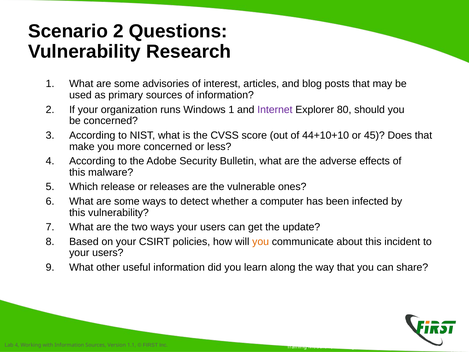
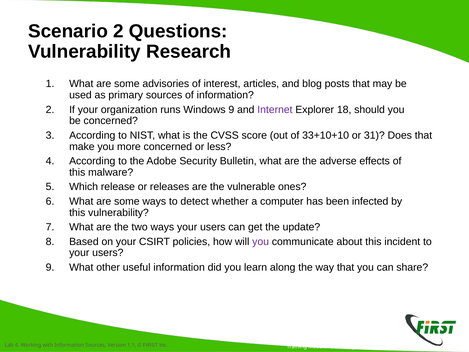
Windows 1: 1 -> 9 (231, 109)
80: 80 -> 18 (344, 109)
44+10+10: 44+10+10 -> 33+10+10 (326, 135)
45: 45 -> 31 (374, 135)
you colour: orange -> purple (261, 241)
